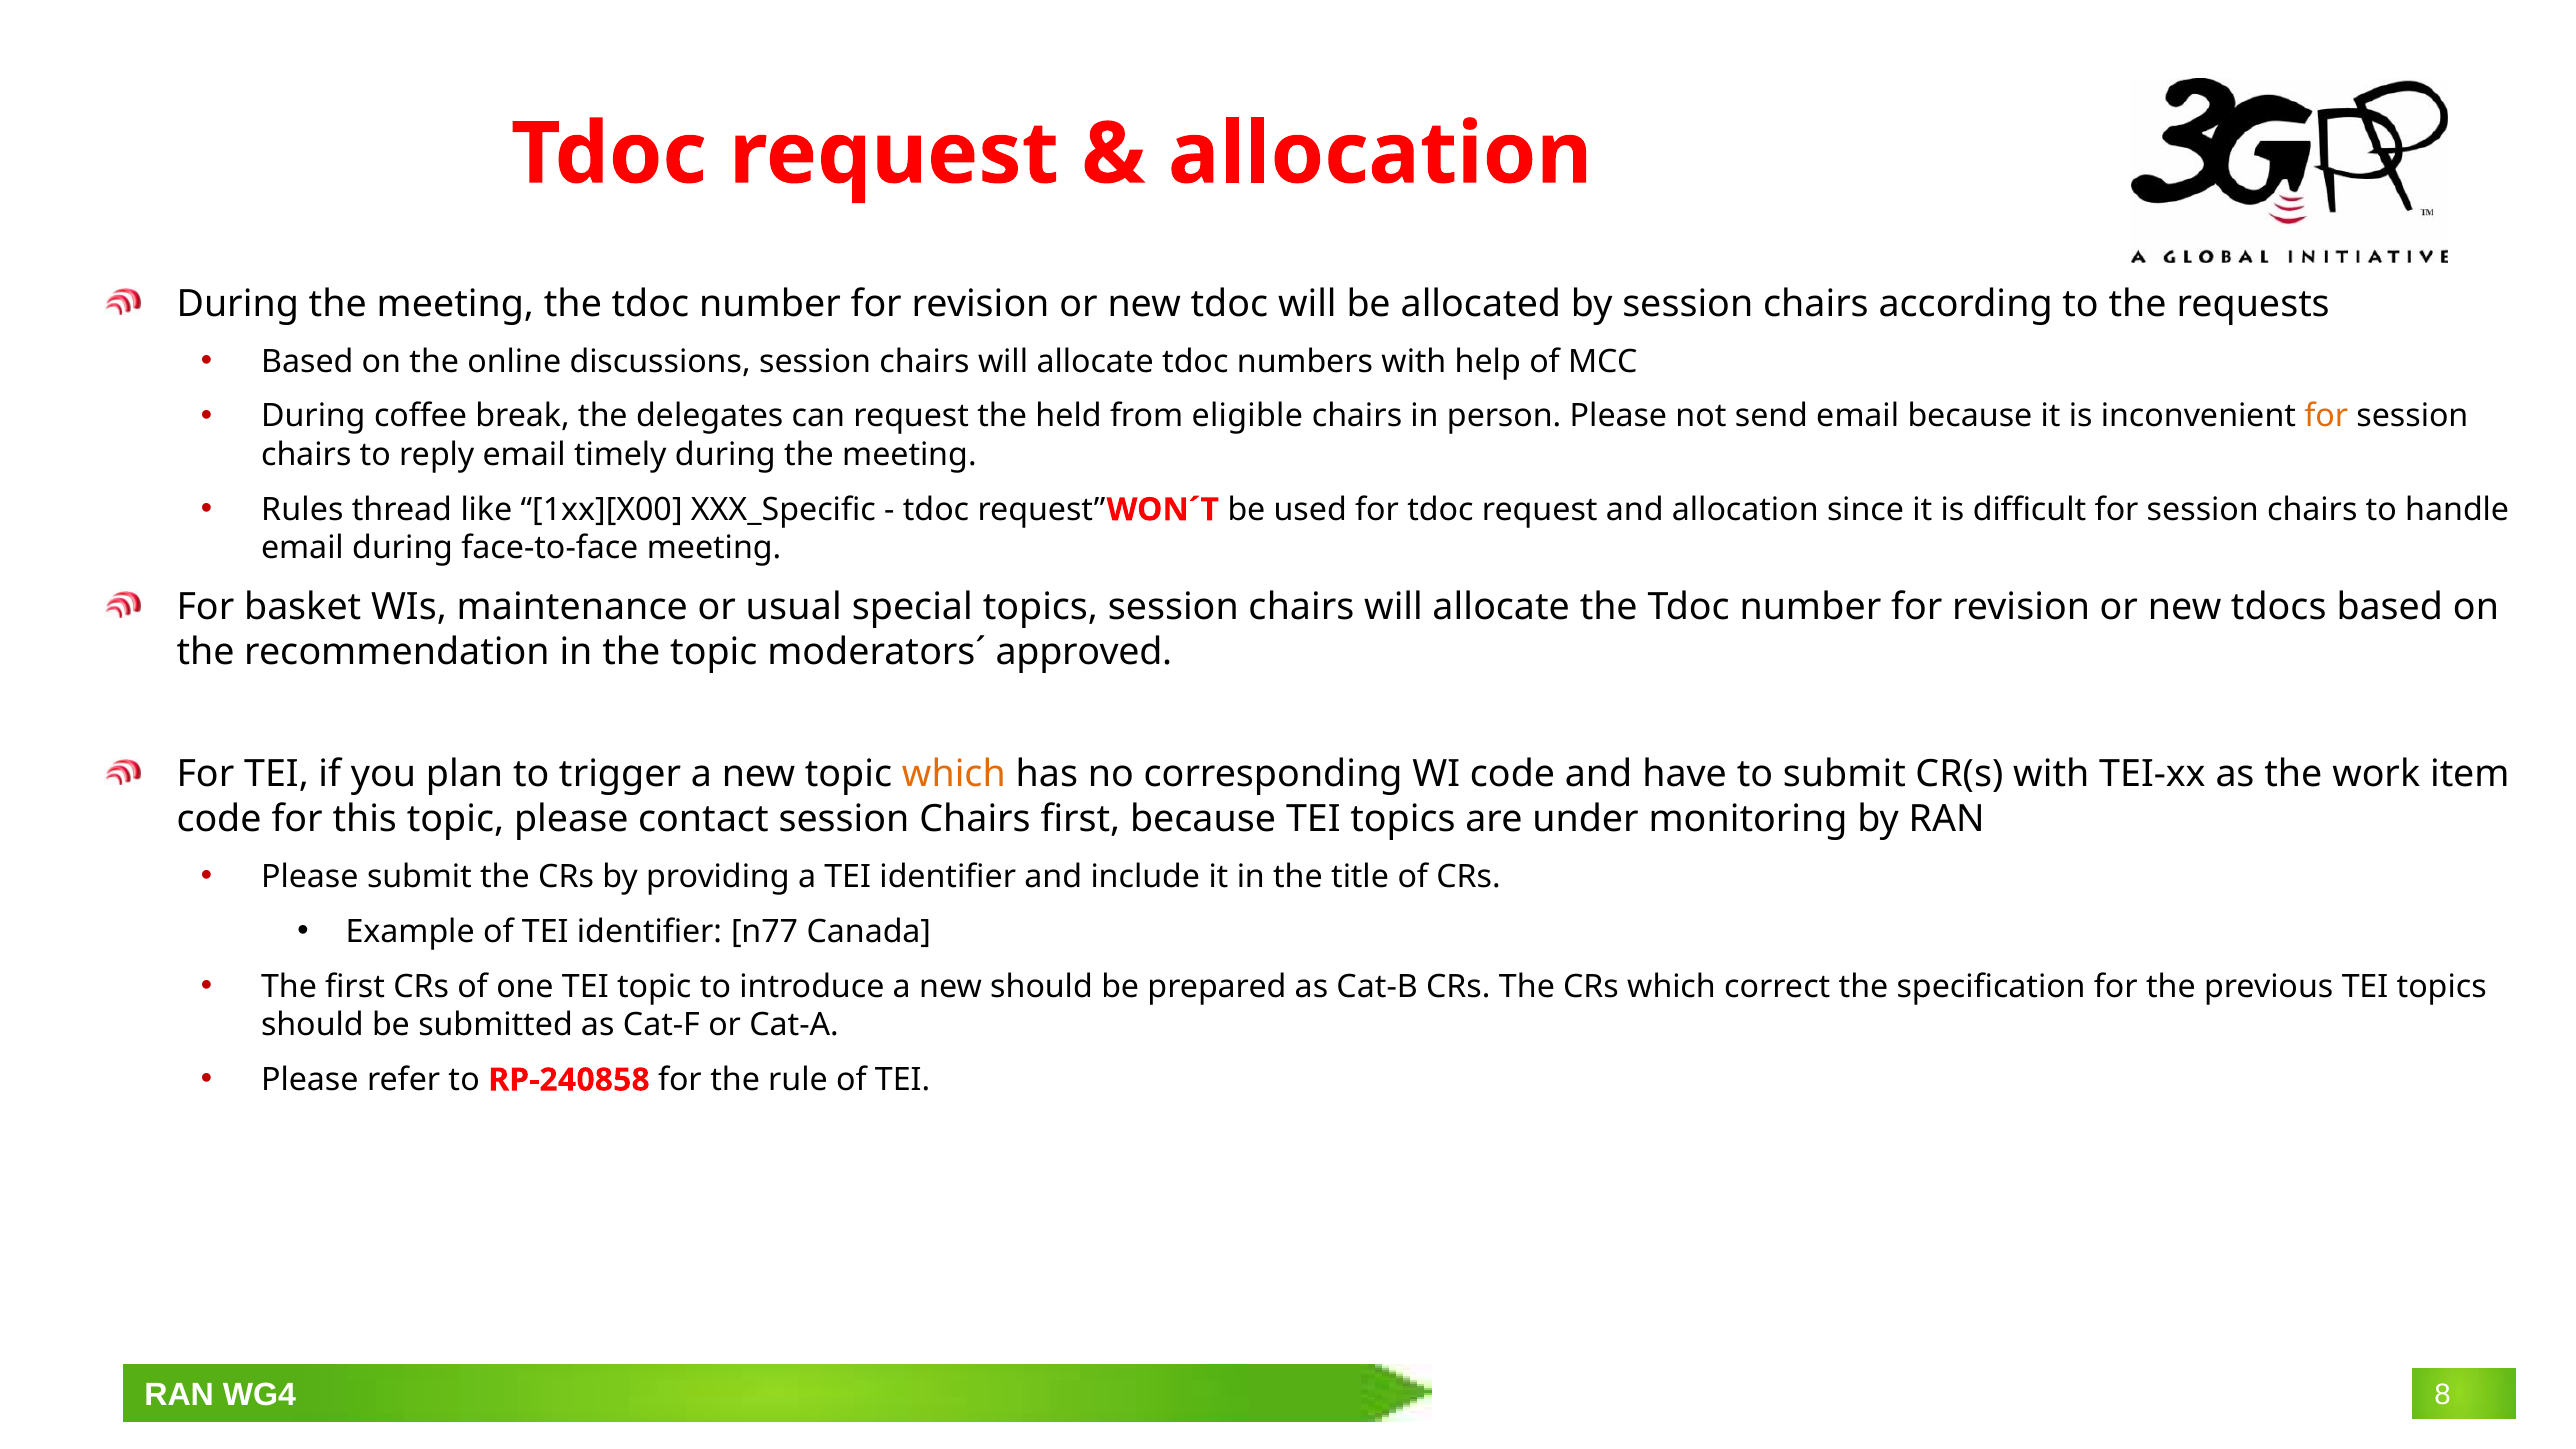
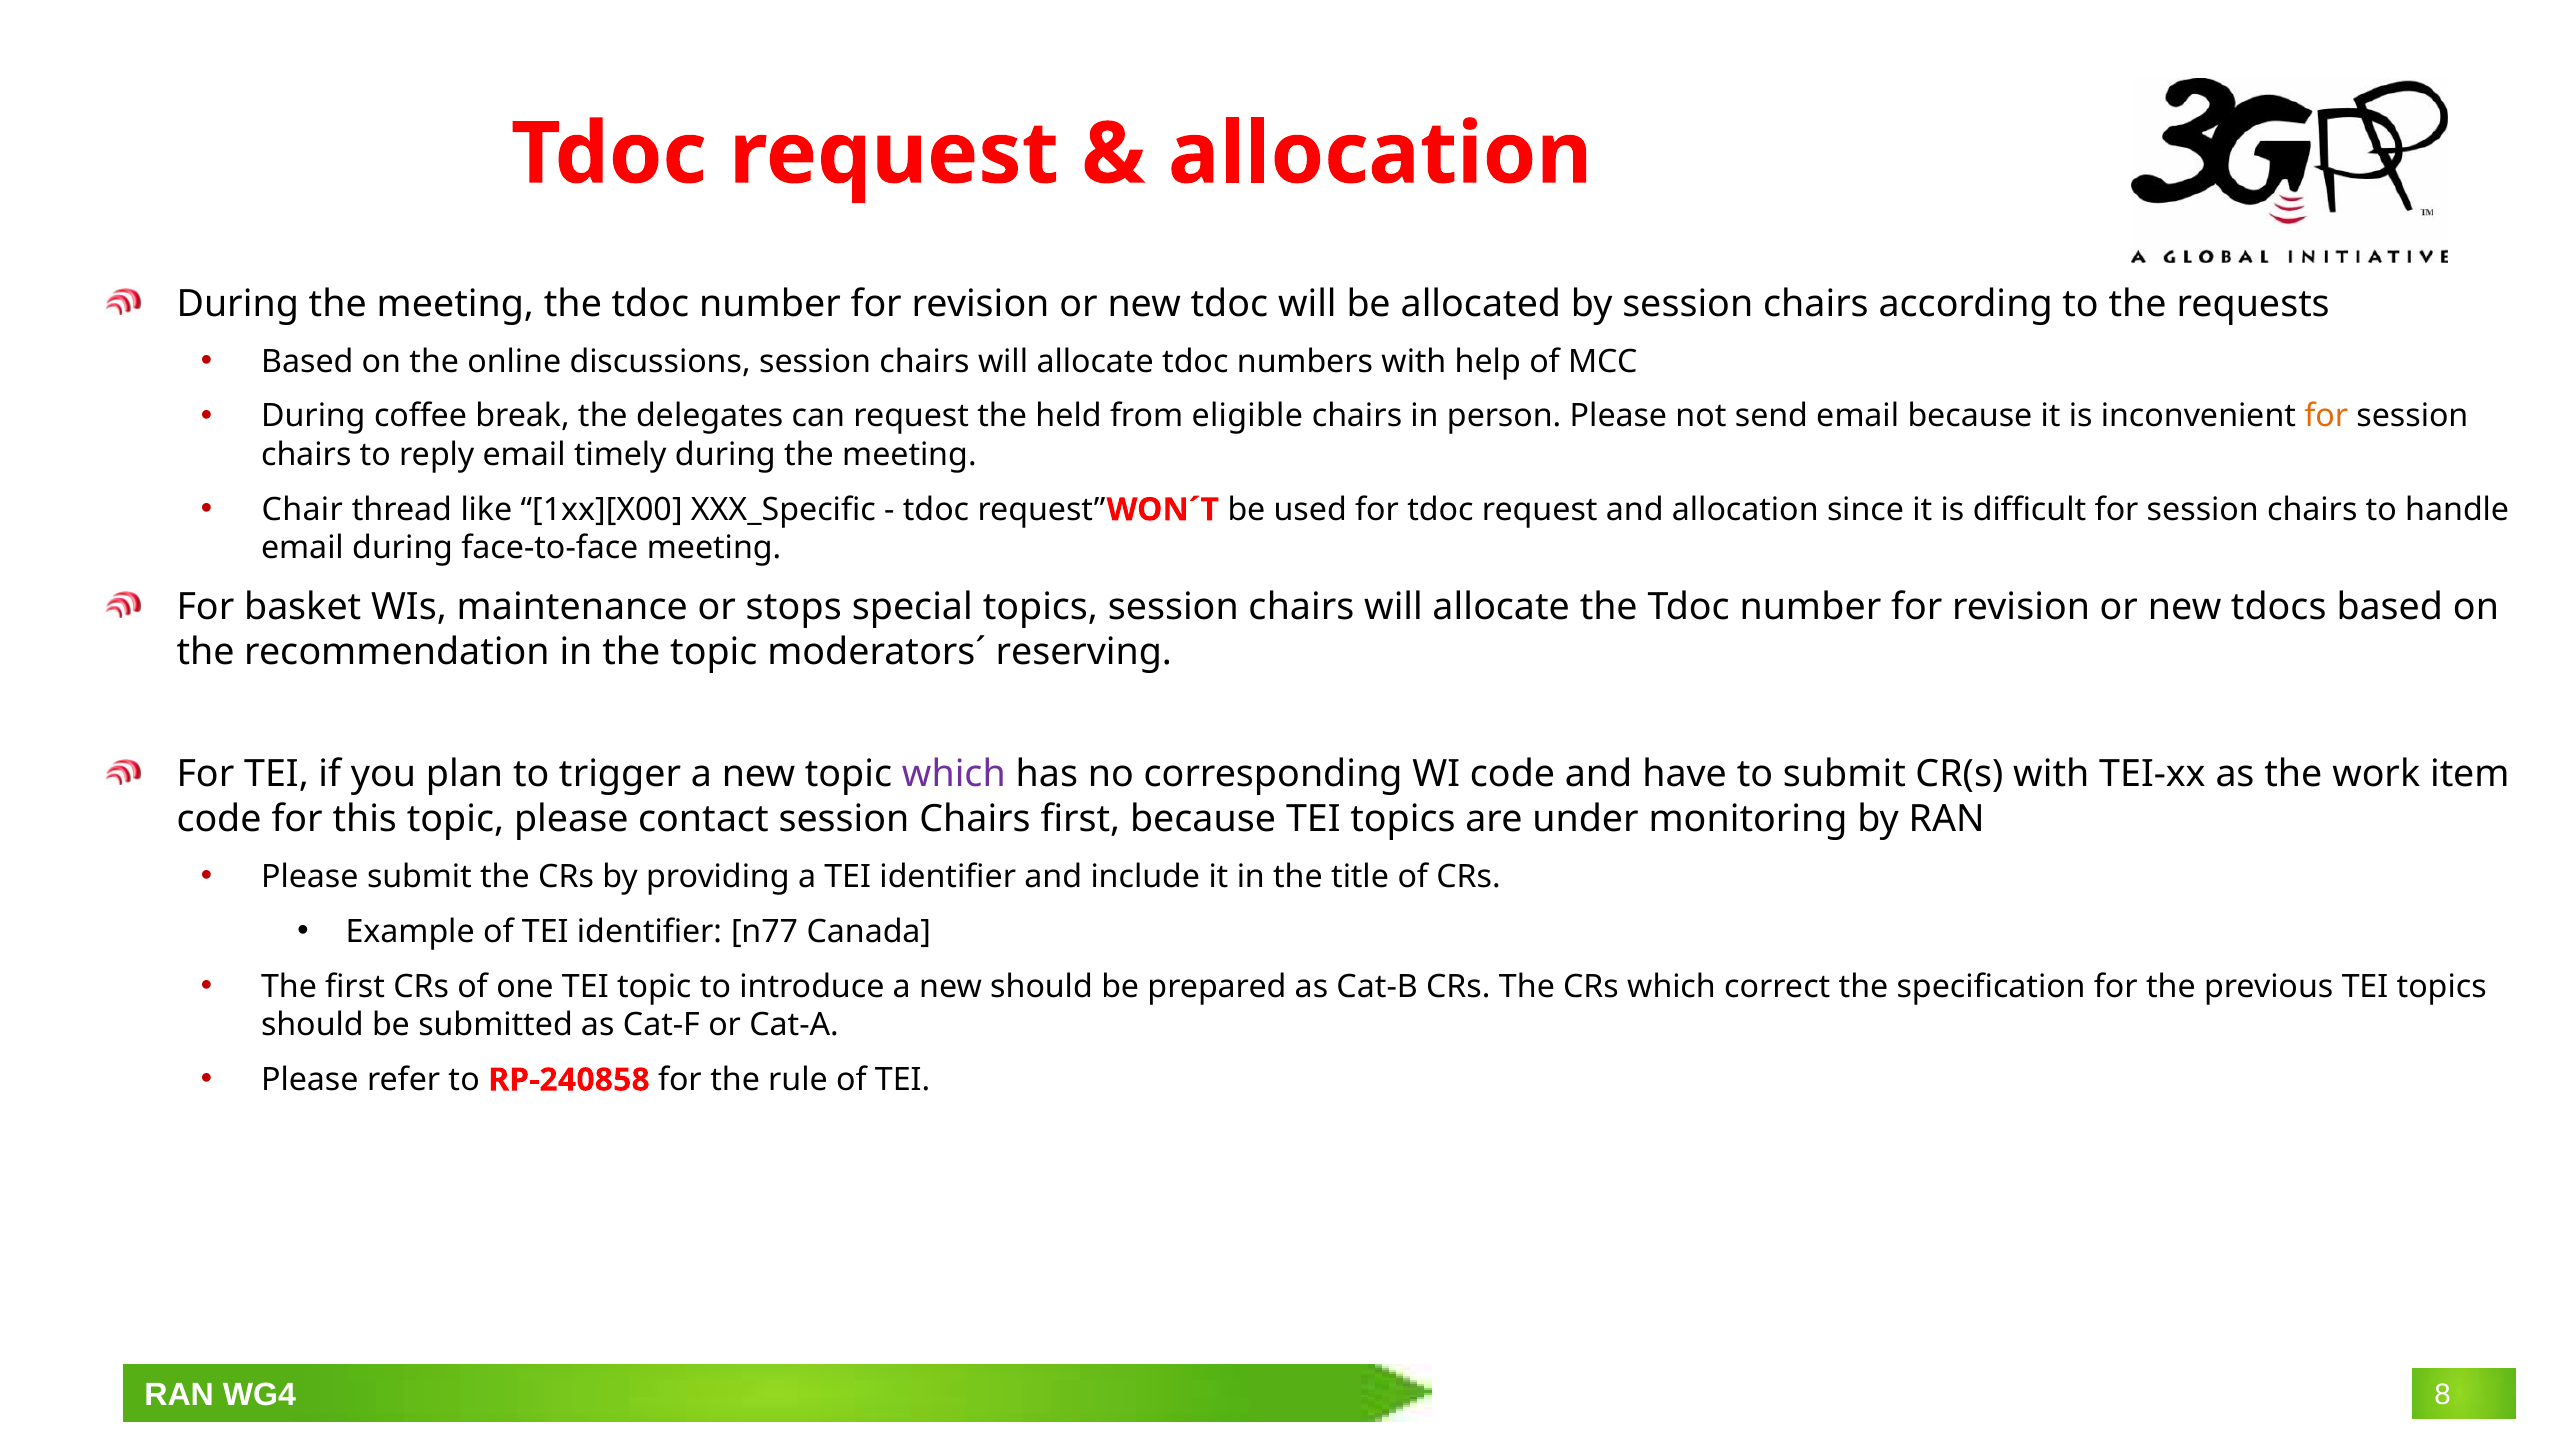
Rules: Rules -> Chair (302, 510)
usual: usual -> stops (794, 607)
approved: approved -> reserving (1084, 652)
which colour: orange -> purple (954, 774)
